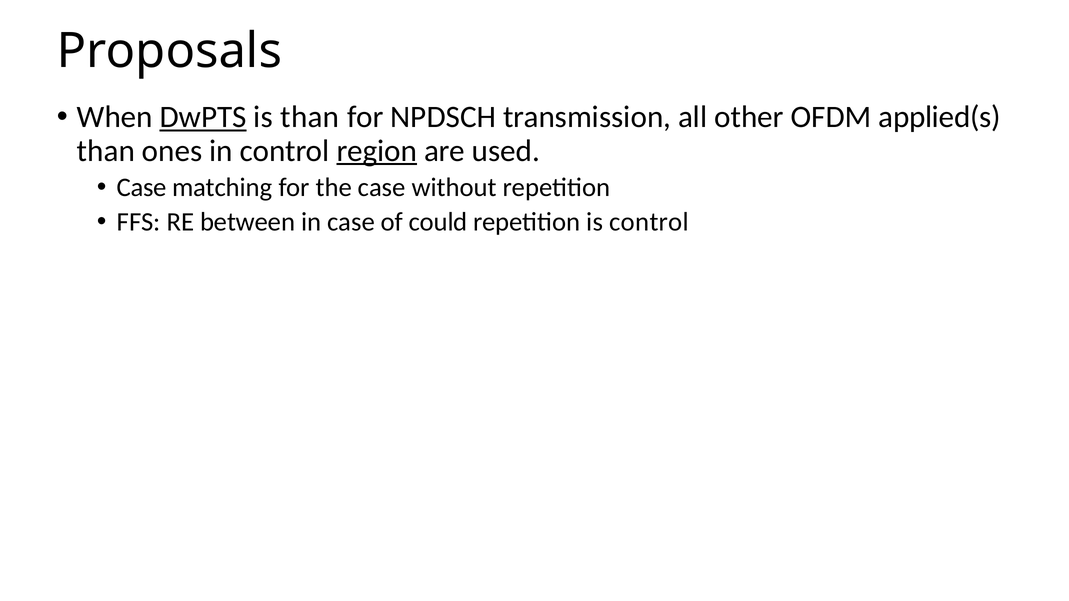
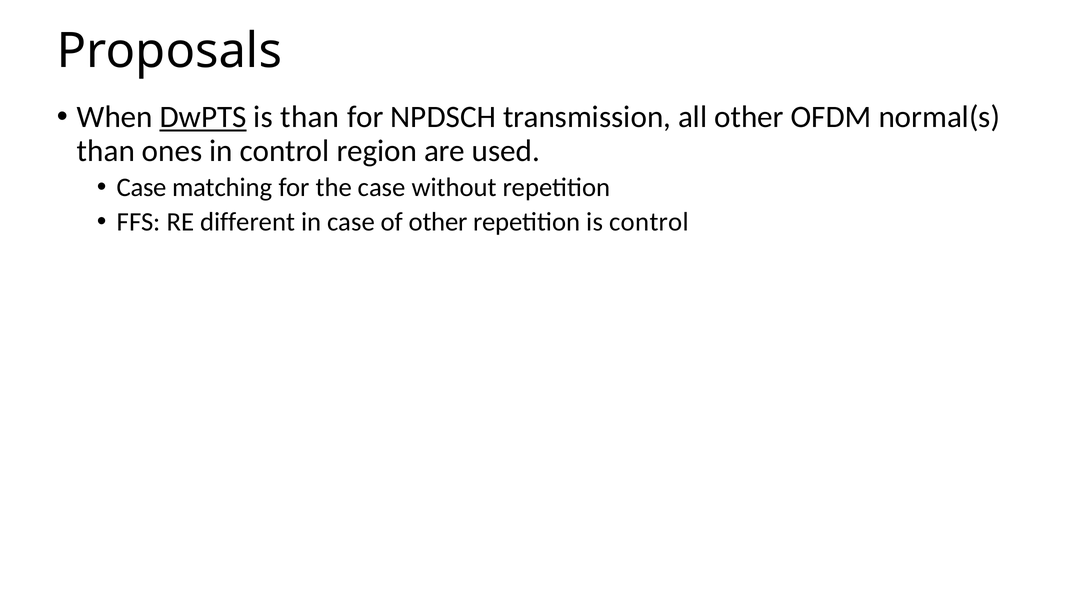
applied(s: applied(s -> normal(s (939, 117)
region underline: present -> none (377, 151)
between: between -> different (248, 222)
of could: could -> other (438, 222)
